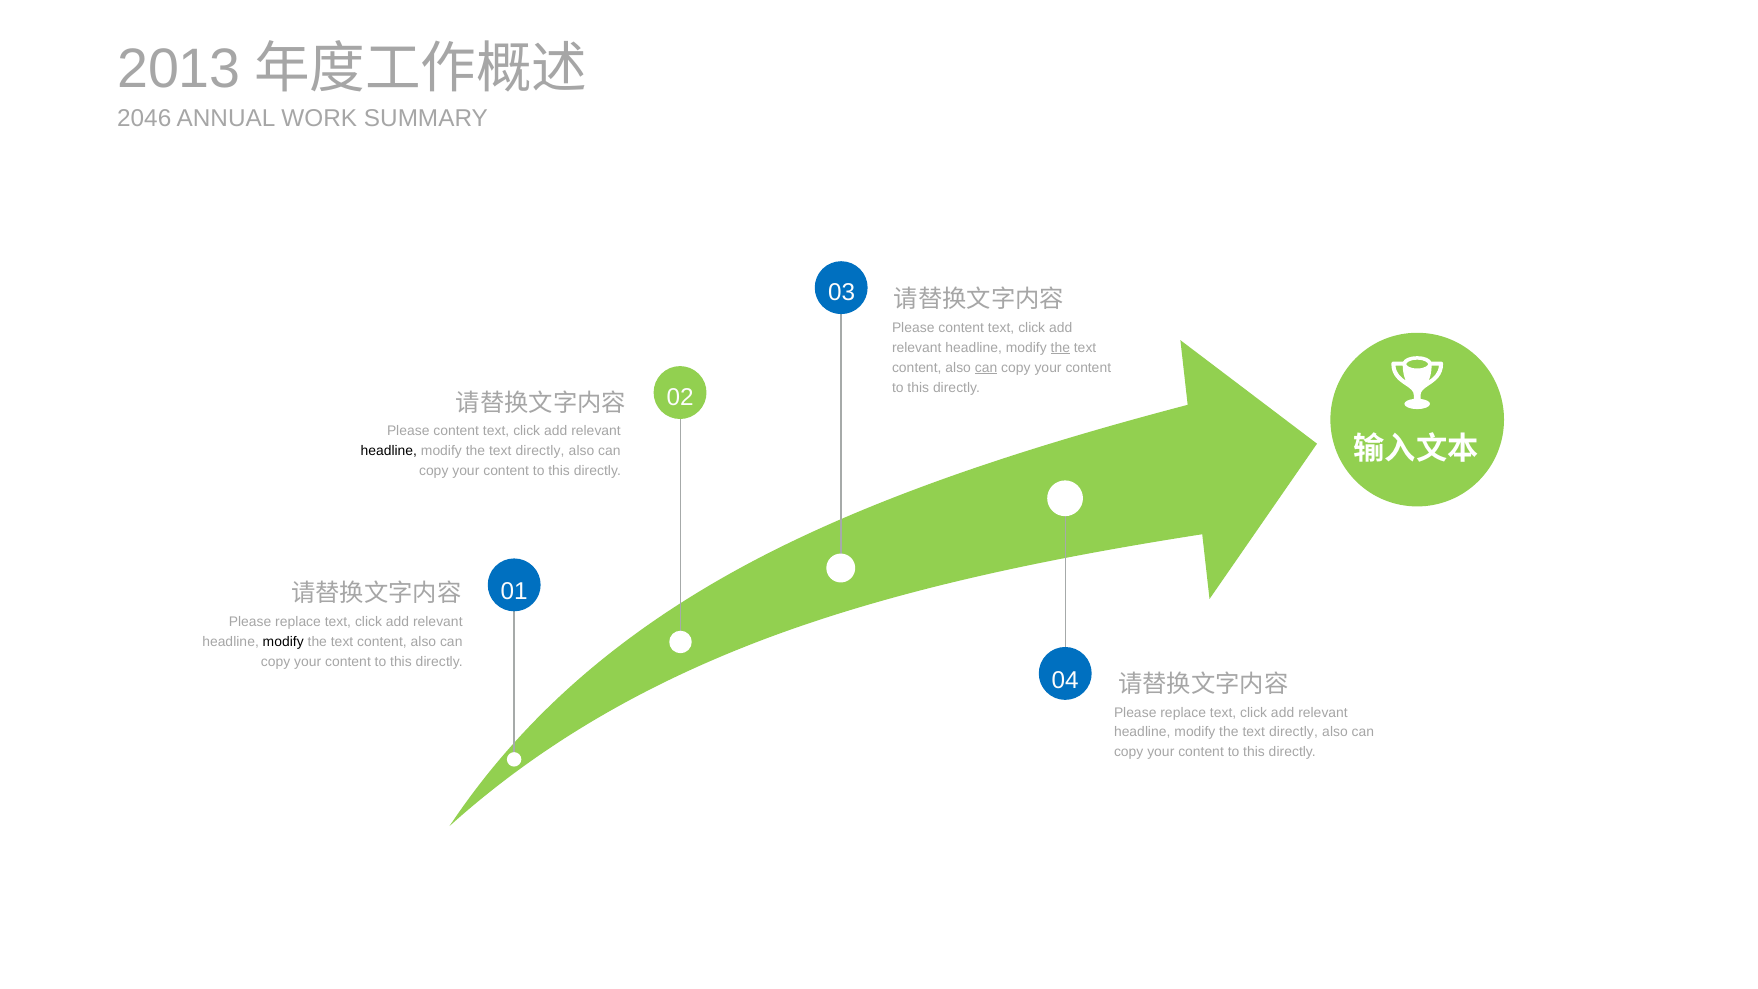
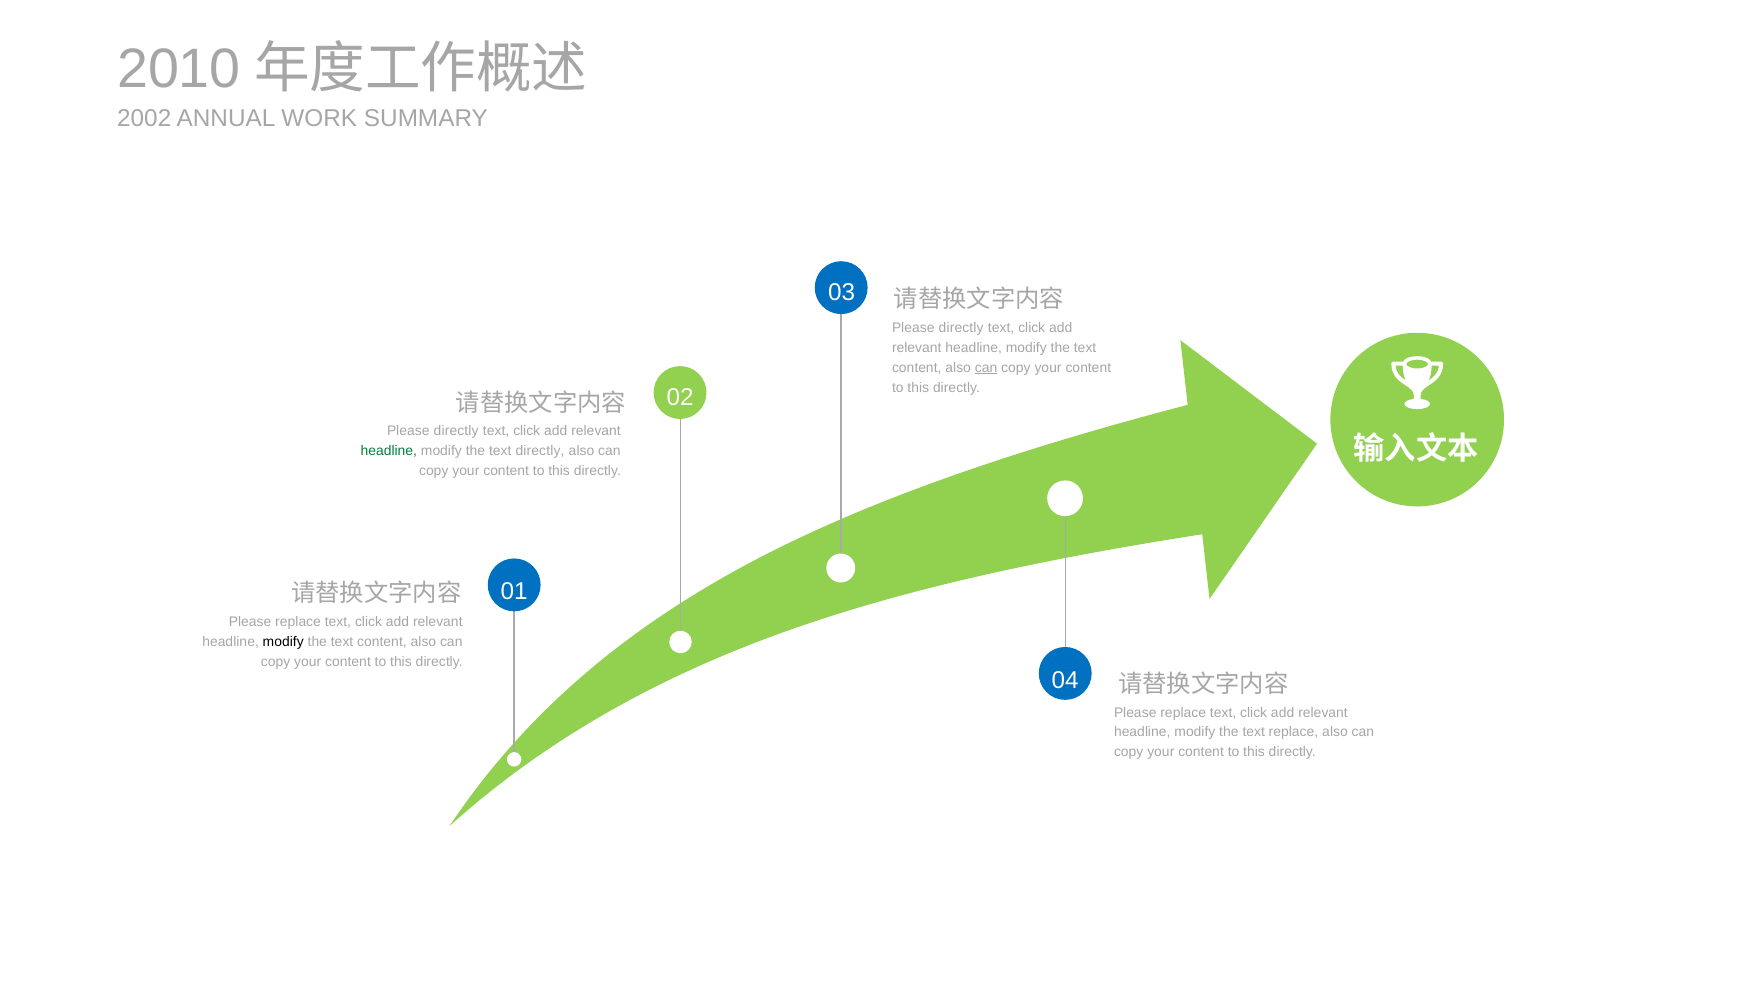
2013: 2013 -> 2010 (179, 69)
2046: 2046 -> 2002 (144, 118)
content: content -> directly (961, 328)
the underline: present -> none (1060, 348)
content: content -> directly (456, 431)
headline colour: black -> green (389, 451)
directly: directly -> replace (1294, 732)
